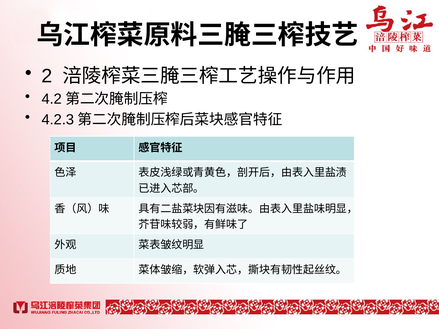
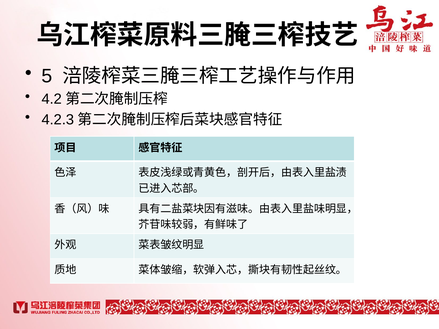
2: 2 -> 5 (47, 76)
